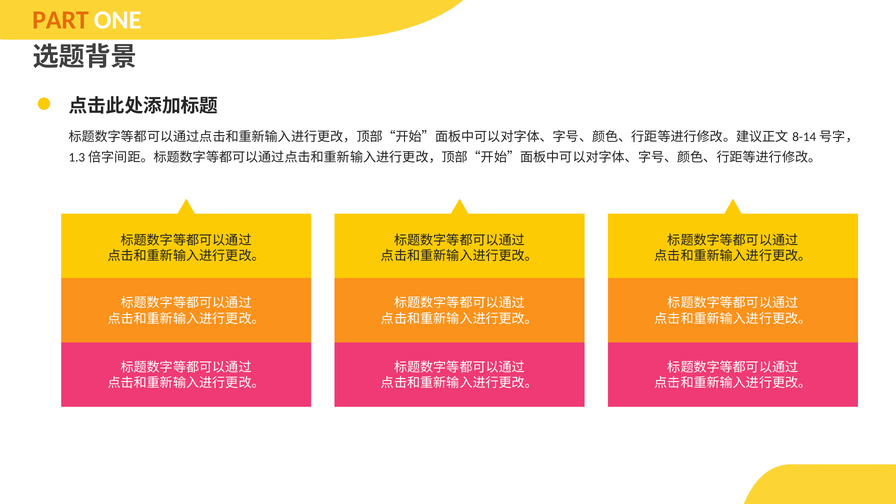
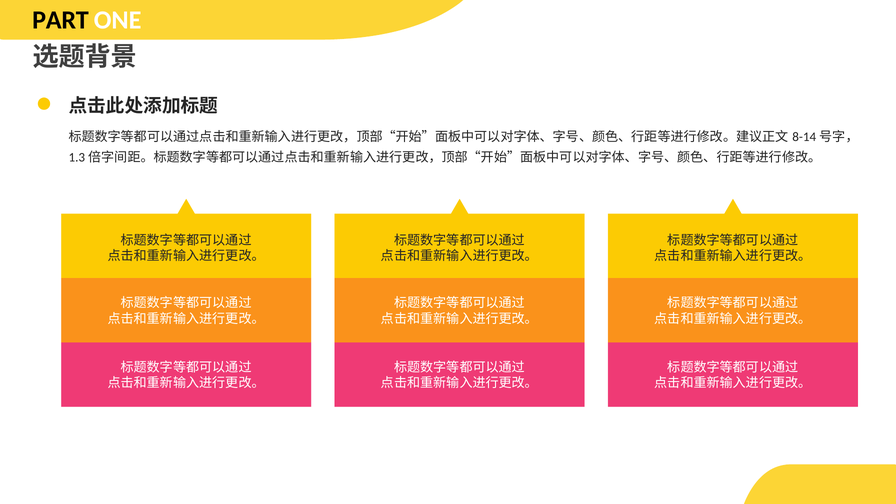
PART colour: orange -> black (60, 20)
